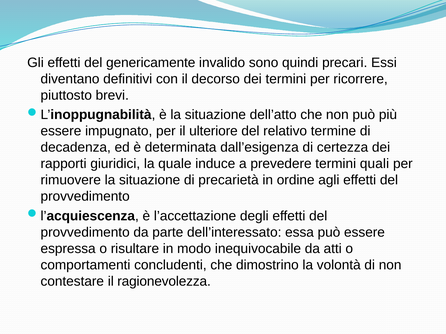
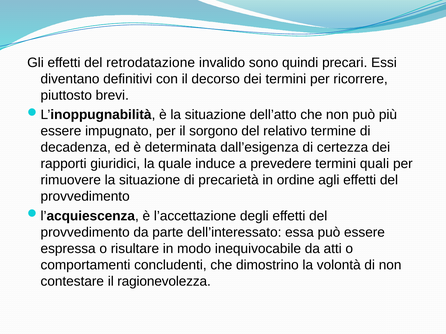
genericamente: genericamente -> retrodatazione (151, 63)
ulteriore: ulteriore -> sorgono (213, 131)
